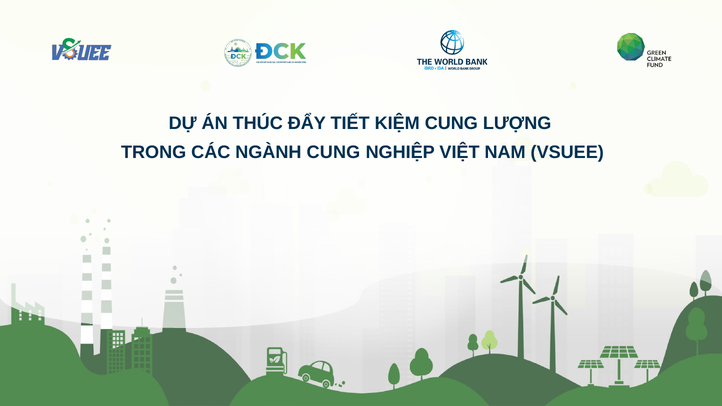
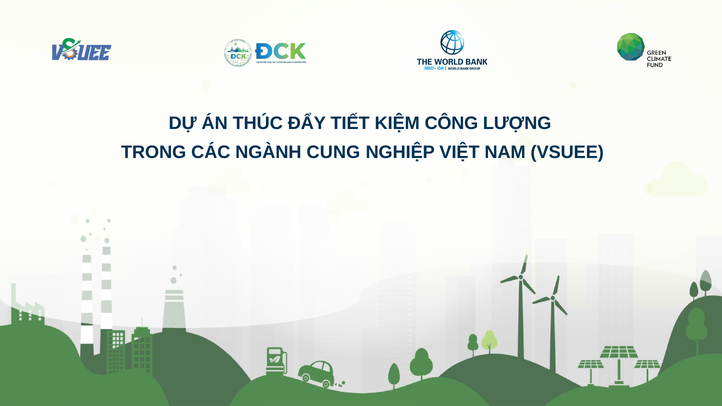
KIỆM CUNG: CUNG -> CÔNG (451, 123)
